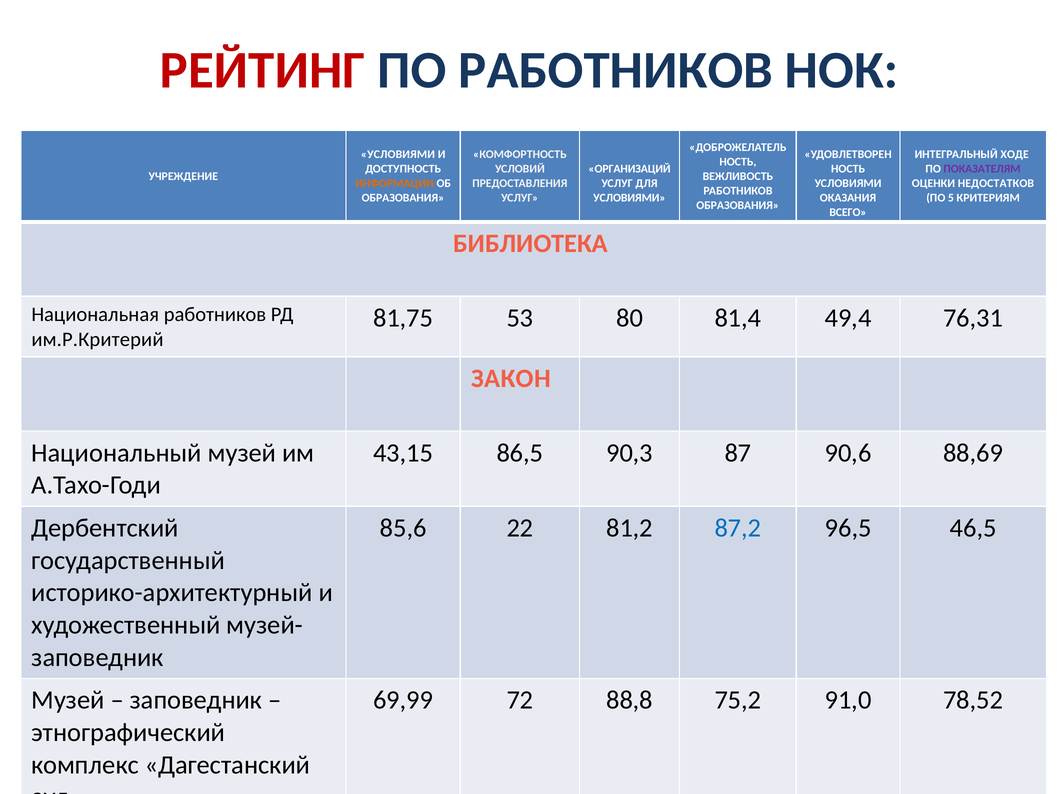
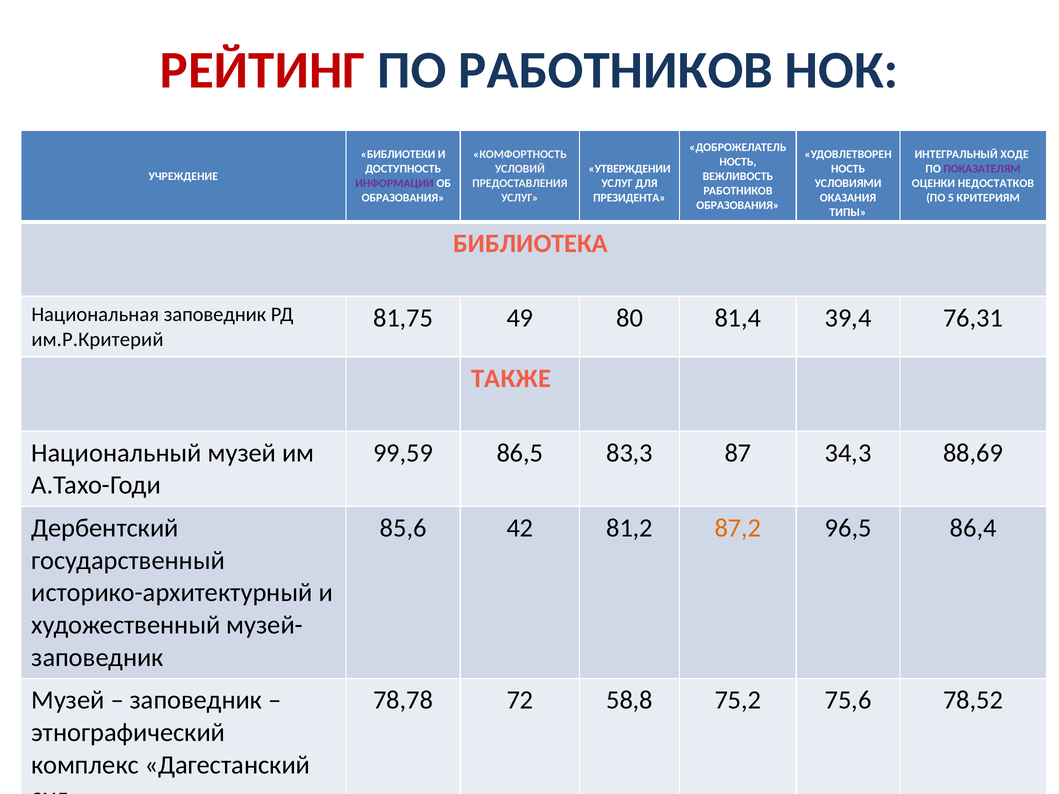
УСЛОВИЯМИ: УСЛОВИЯМИ -> БИБЛИОТЕКИ (398, 155)
ОРГАНИЗАЦИЙ: ОРГАНИЗАЦИЙ -> УТВЕРЖДЕНИИ (629, 169)
ИНФОРМАЦИИ colour: orange -> purple (394, 184)
УСЛОВИЯМИ: УСЛОВИЯМИ -> ПРЕЗИДЕНТА (629, 198)
ВСЕГО: ВСЕГО -> ТИПЫ (848, 212)
Национальная работников: работников -> заповедник (215, 314)
53: 53 -> 49 (520, 318)
49,4: 49,4 -> 39,4 (848, 318)
ЗАКОН: ЗАКОН -> ТАКЖЕ (511, 379)
43,15: 43,15 -> 99,59 (403, 453)
90,3: 90,3 -> 83,3 (630, 453)
90,6: 90,6 -> 34,3 (848, 453)
22: 22 -> 42 (520, 528)
87,2 colour: blue -> orange (738, 528)
46,5: 46,5 -> 86,4 (973, 528)
69,99: 69,99 -> 78,78 (403, 700)
88,8: 88,8 -> 58,8 (630, 700)
91,0: 91,0 -> 75,6 (848, 700)
